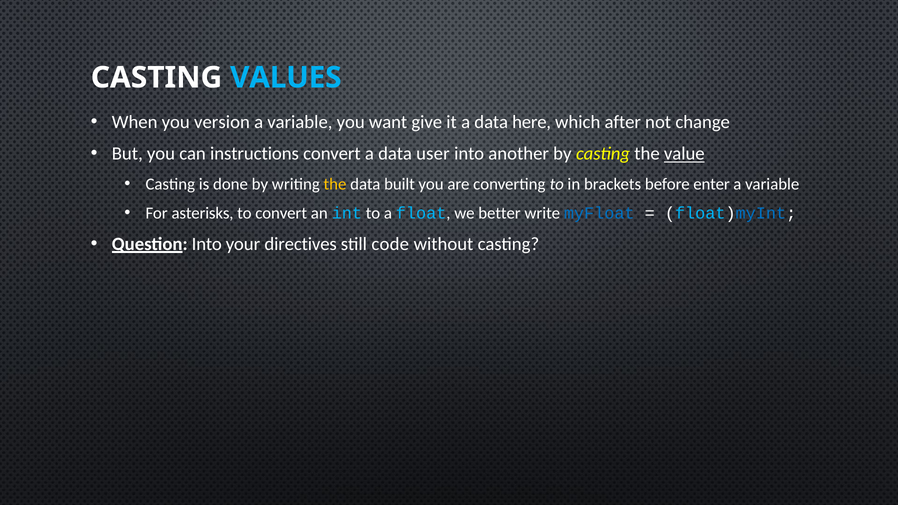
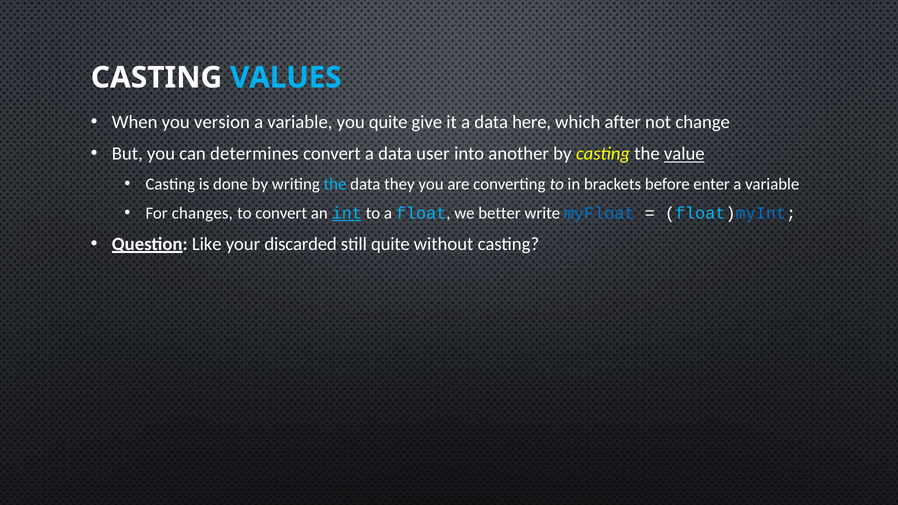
you want: want -> quite (388, 122)
instructions: instructions -> determines (254, 154)
the colour: yellow -> light blue (335, 184)
built: built -> they (399, 184)
asterisks: asterisks -> changes (202, 213)
int underline: none -> present (347, 213)
Question Into: Into -> Like (207, 244)
directives: directives -> discarded (301, 244)
still code: code -> quite (390, 244)
